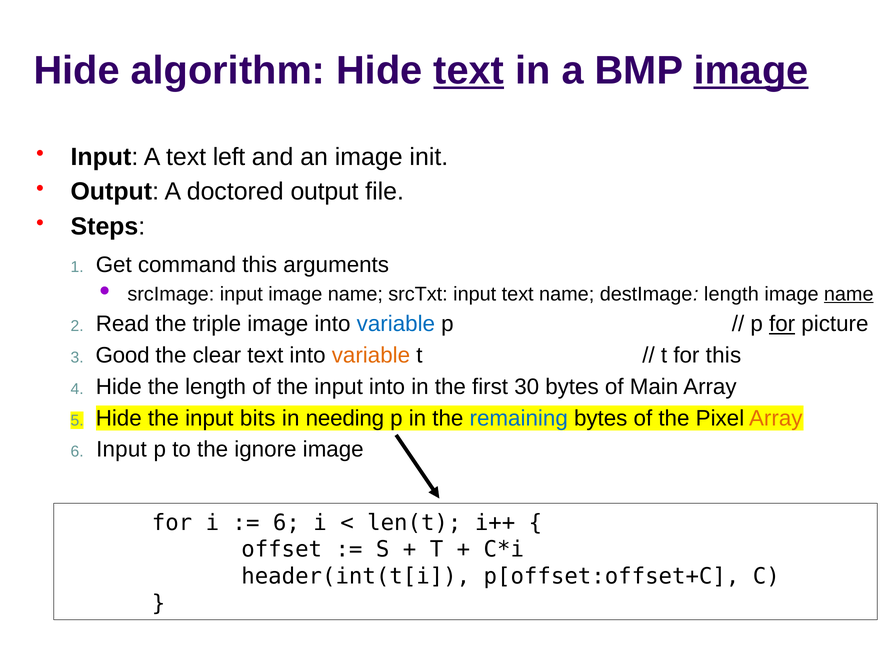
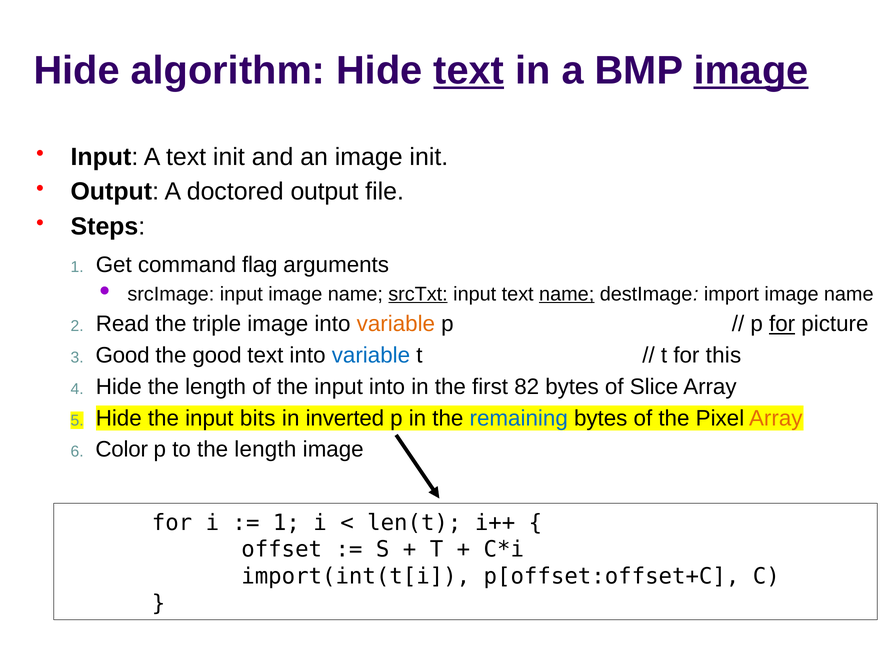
text left: left -> init (229, 157)
command this: this -> flag (260, 265)
srcTxt underline: none -> present (418, 294)
name underline: none -> present (567, 294)
destImage length: length -> import (731, 294)
name underline: present -> none (849, 294)
variable colour: blue -> orange (396, 324)
the clear: clear -> good (217, 355)
variable colour: orange -> blue (371, 355)
30: 30 -> 82 (527, 386)
Main: Main -> Slice (654, 386)
needing: needing -> inverted (345, 418)
Input: Input -> Color (122, 449)
to the ignore: ignore -> length (265, 449)
6: 6 -> 1 (286, 522)
header(int(t[i: header(int(t[i -> import(int(t[i (356, 576)
